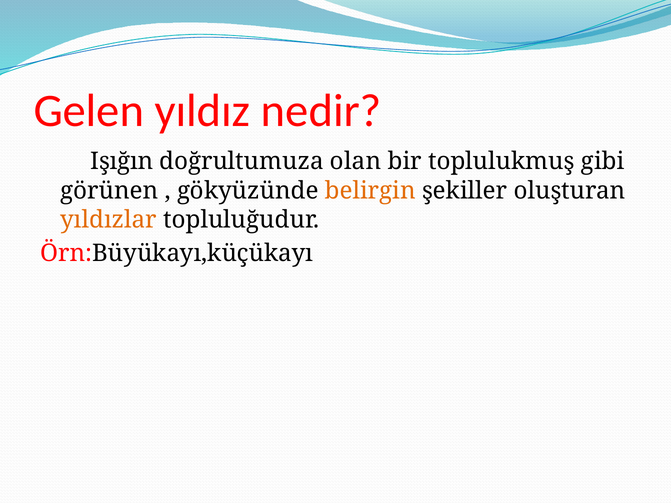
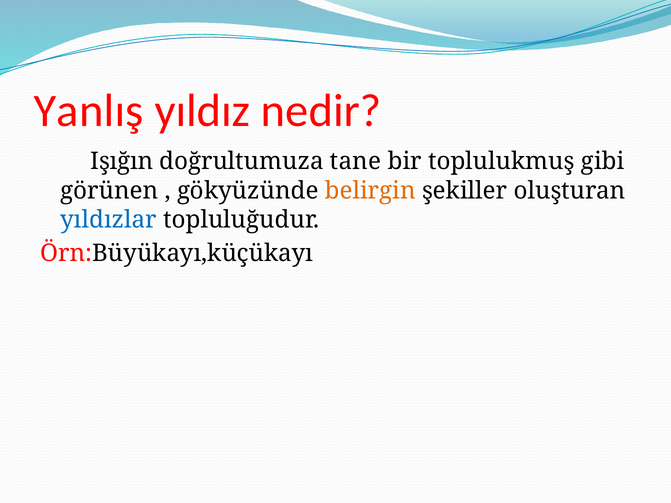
Gelen: Gelen -> Yanlış (89, 111)
olan: olan -> tane (356, 162)
yıldızlar colour: orange -> blue (109, 220)
